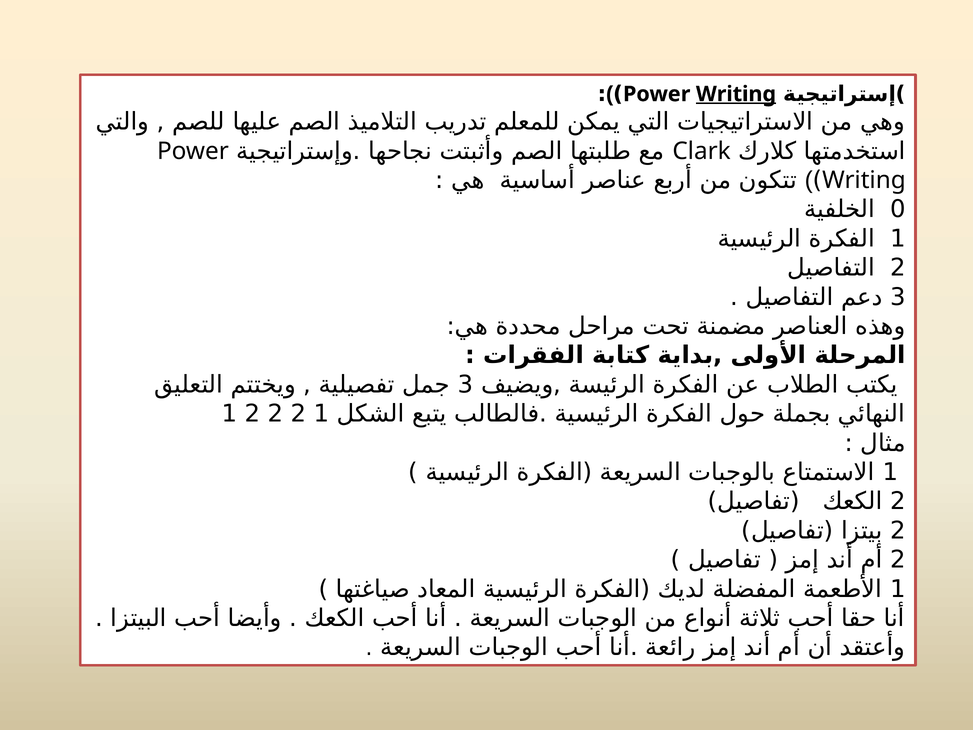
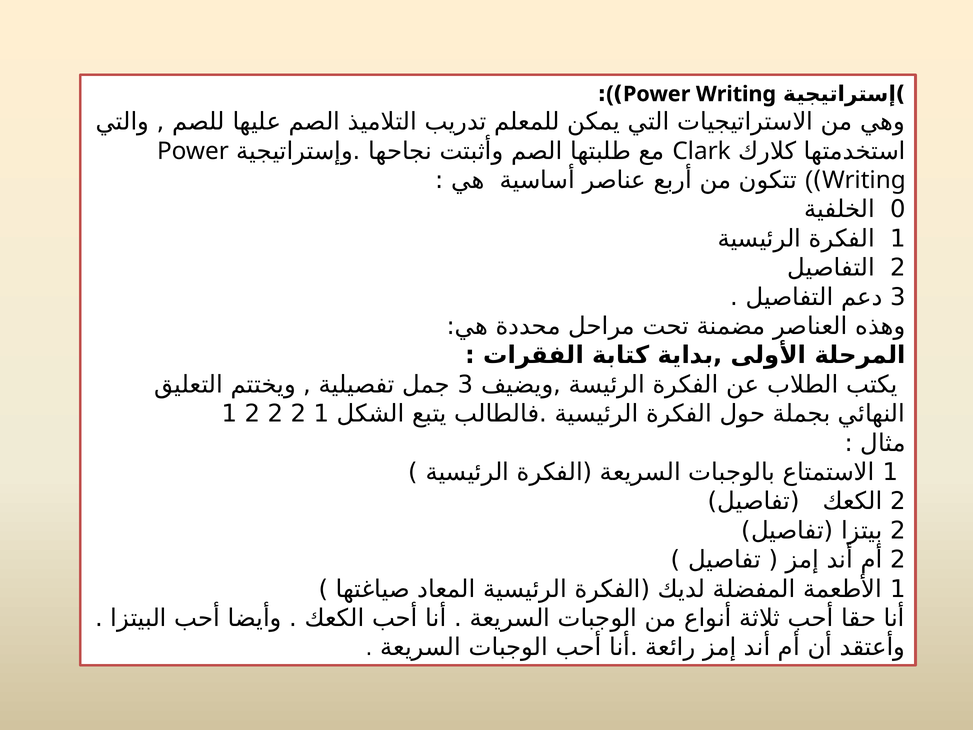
Writing underline: present -> none (736, 94)
